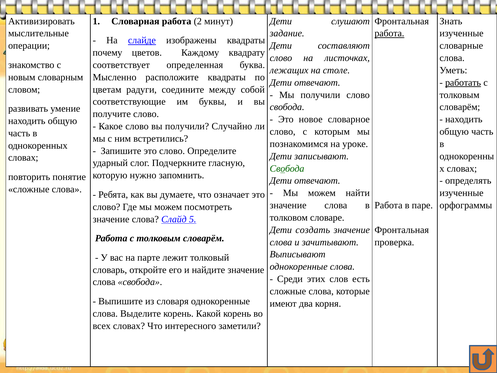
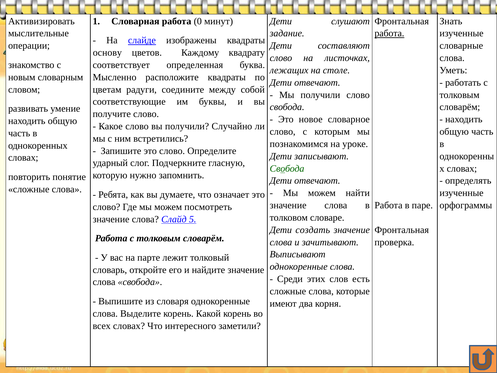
2: 2 -> 0 (198, 21)
почему: почему -> основу (107, 53)
работать underline: present -> none (463, 83)
